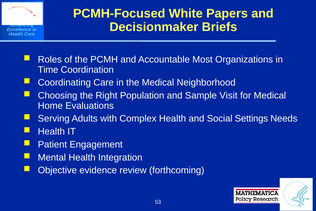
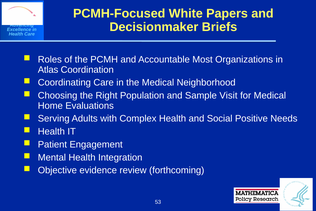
Time: Time -> Atlas (48, 70)
Settings: Settings -> Positive (251, 118)
